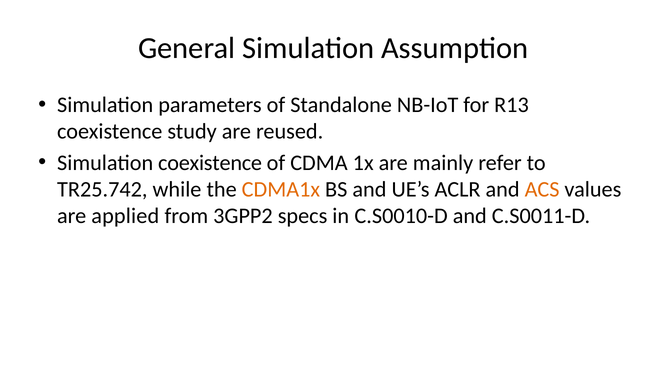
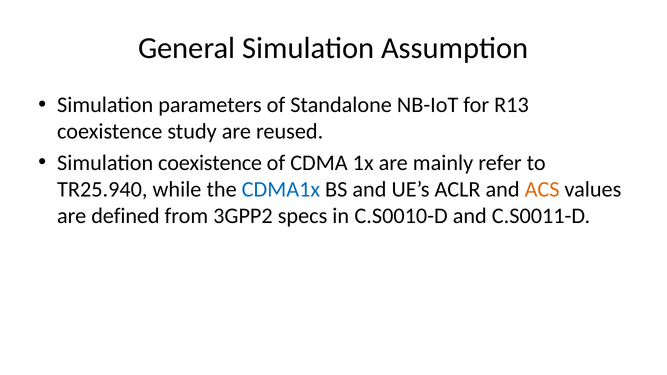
TR25.742: TR25.742 -> TR25.940 (102, 189)
CDMA1x colour: orange -> blue (281, 189)
applied: applied -> defined (125, 216)
